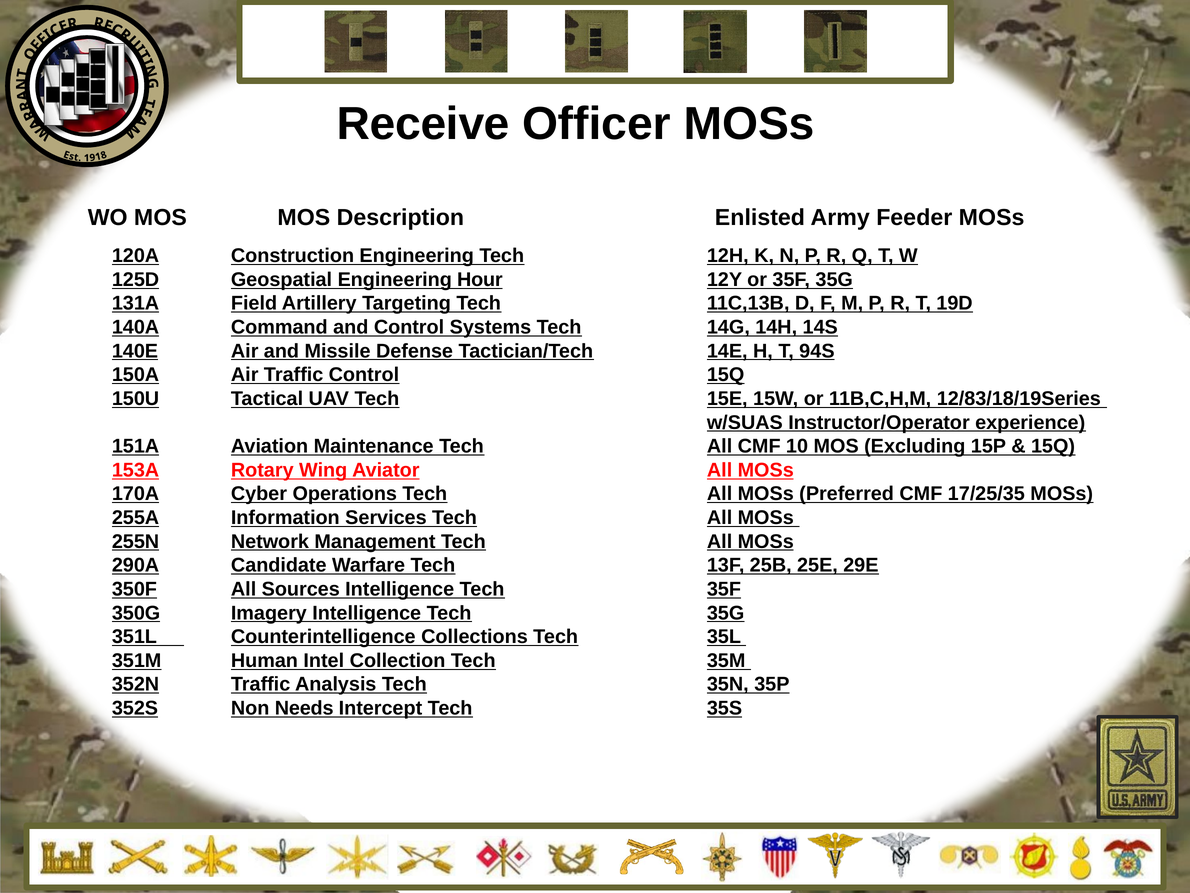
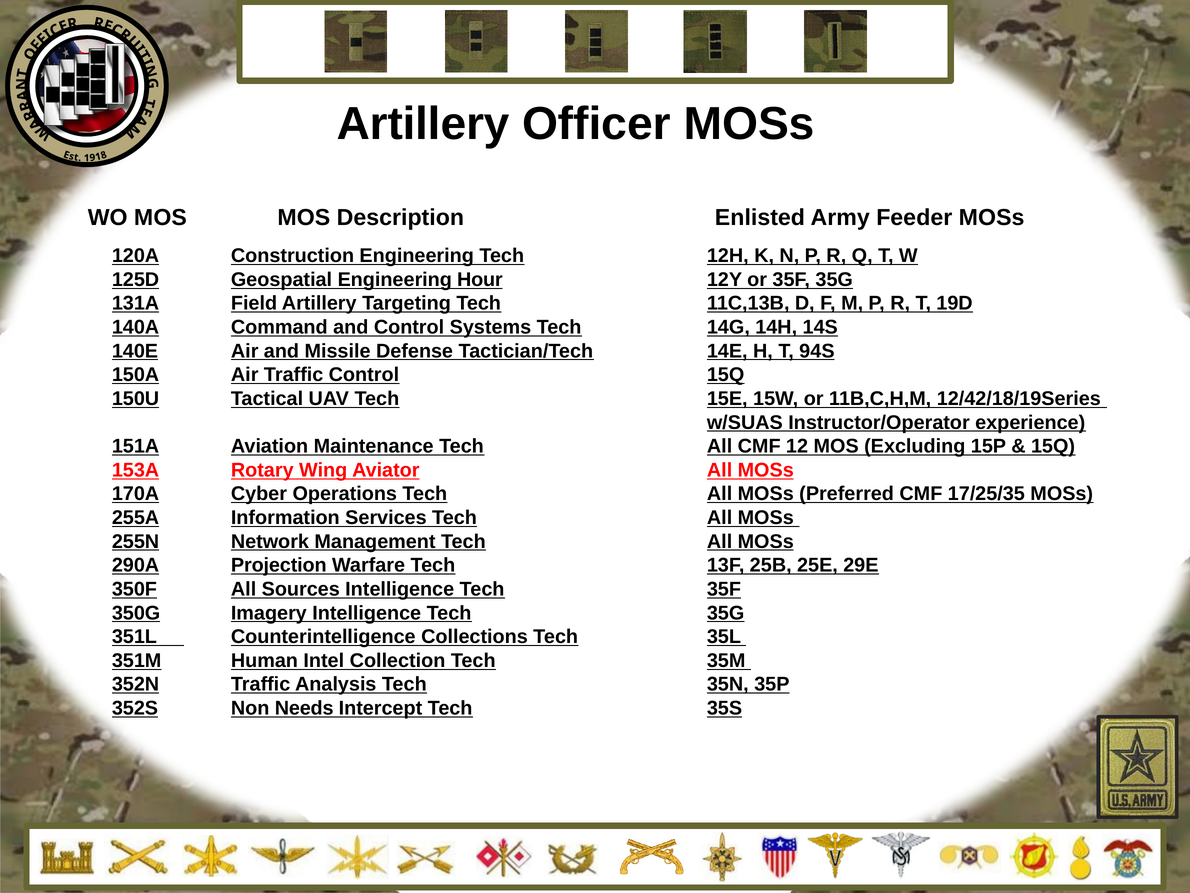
Receive: Receive -> Artillery (423, 124)
12/83/18/19Series: 12/83/18/19Series -> 12/42/18/19Series (1019, 398)
10: 10 -> 12 (797, 446)
Candidate: Candidate -> Projection (279, 565)
